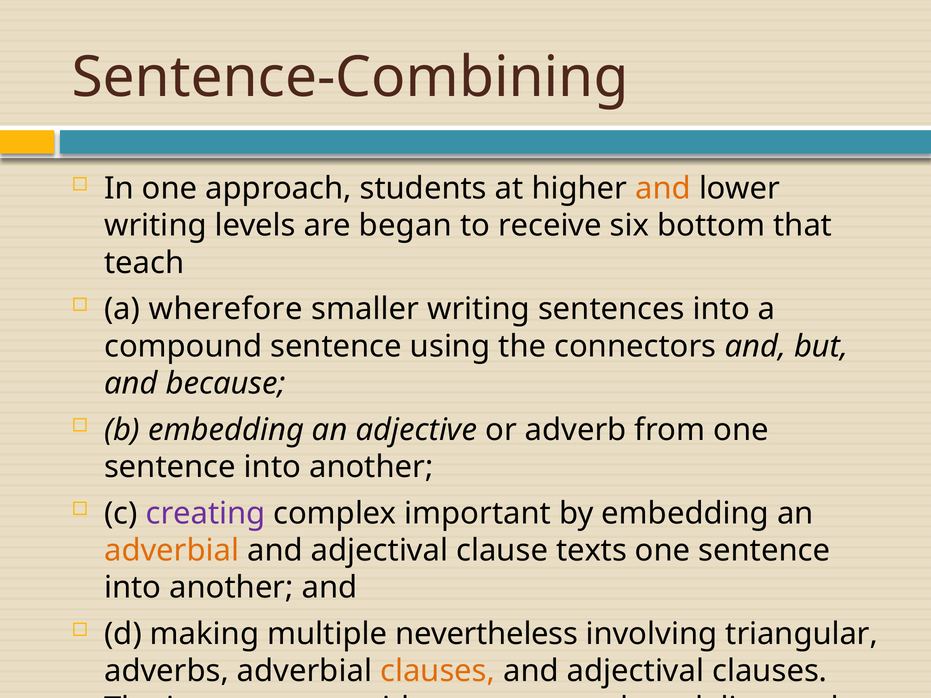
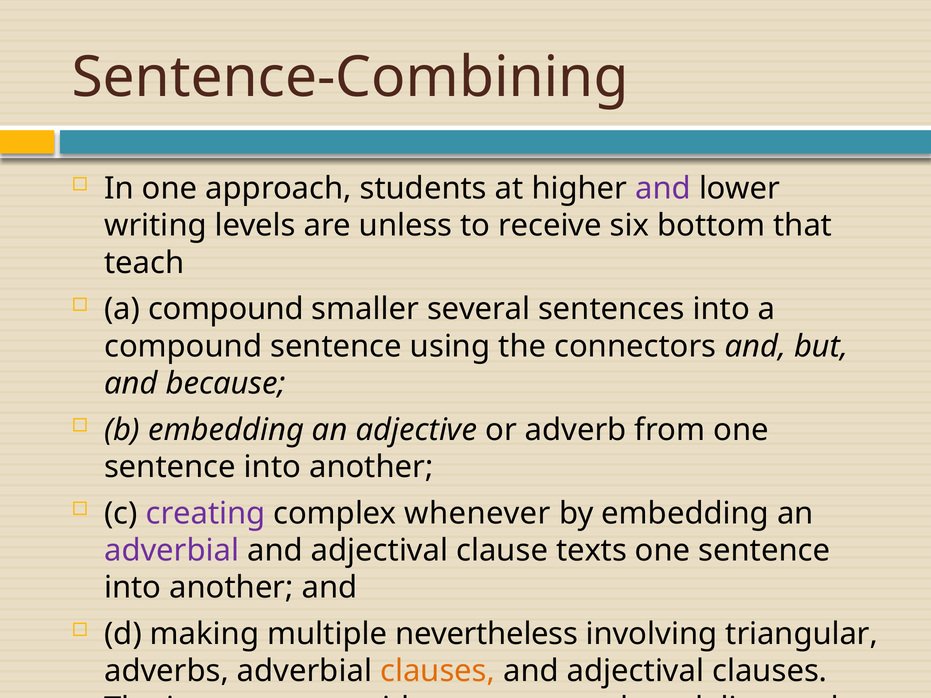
and colour: orange -> purple (663, 188)
began: began -> unless (406, 226)
wherefore: wherefore -> compound (226, 309)
smaller writing: writing -> several (479, 309)
important: important -> whenever (478, 513)
adverbial colour: orange -> purple (172, 551)
